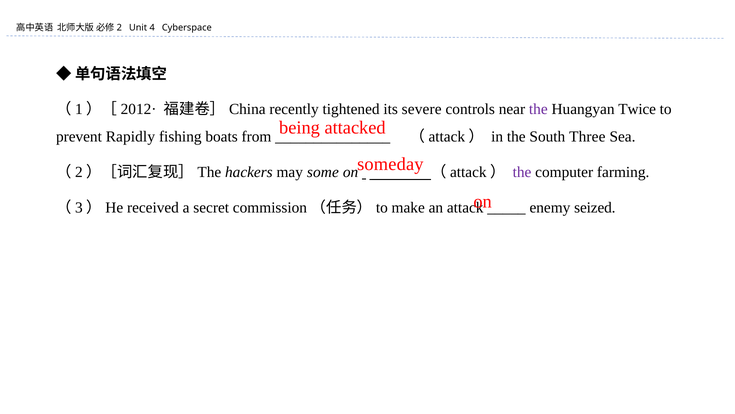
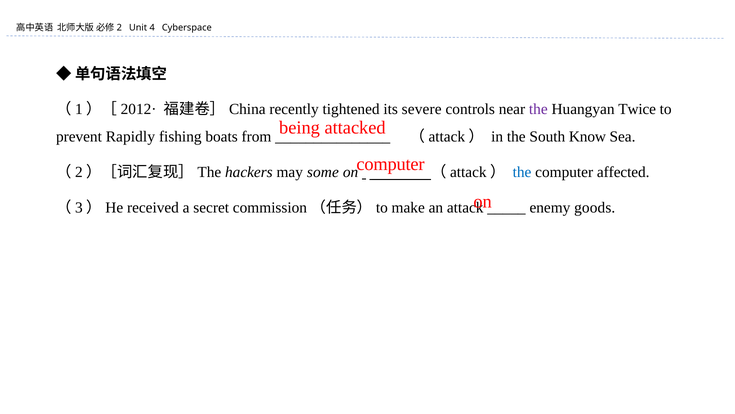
Three: Three -> Know (587, 137)
someday: someday -> computer (391, 164)
the colour: purple -> blue (522, 172)
farming: farming -> affected (623, 172)
seized: seized -> goods (595, 207)
